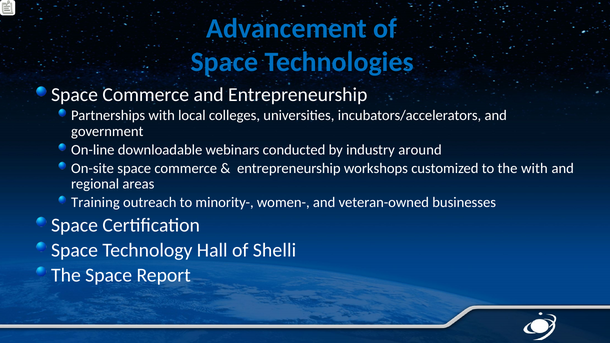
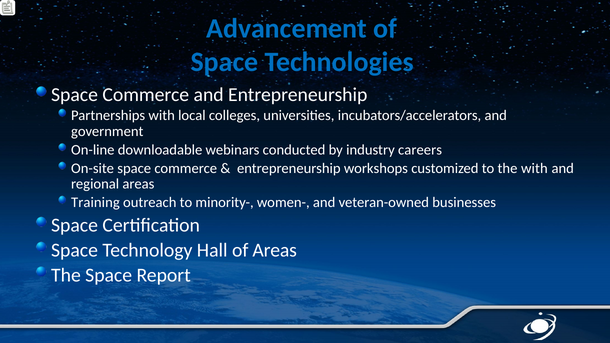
around: around -> careers (420, 150)
of Shelli: Shelli -> Areas (275, 250)
